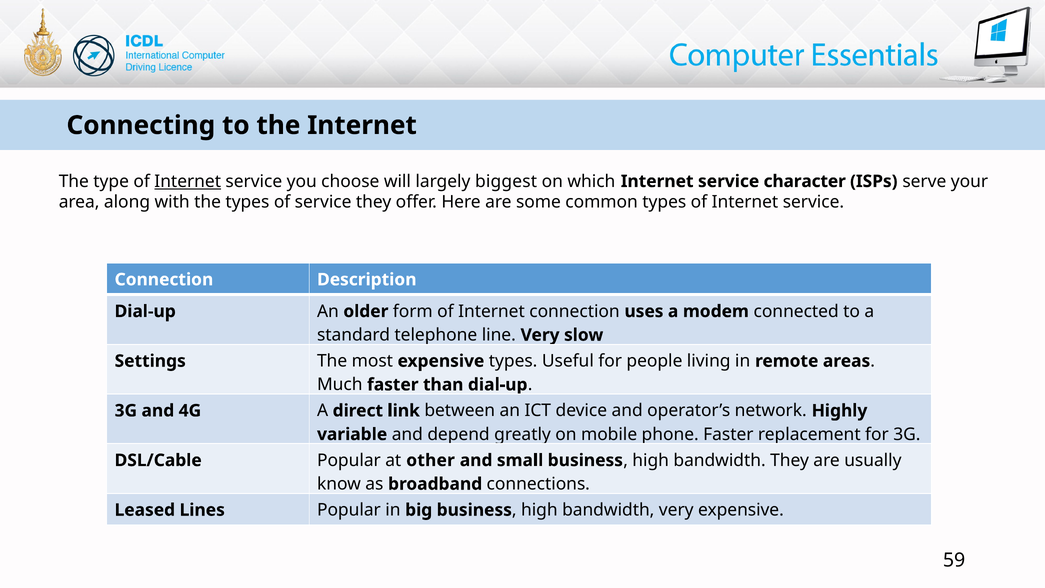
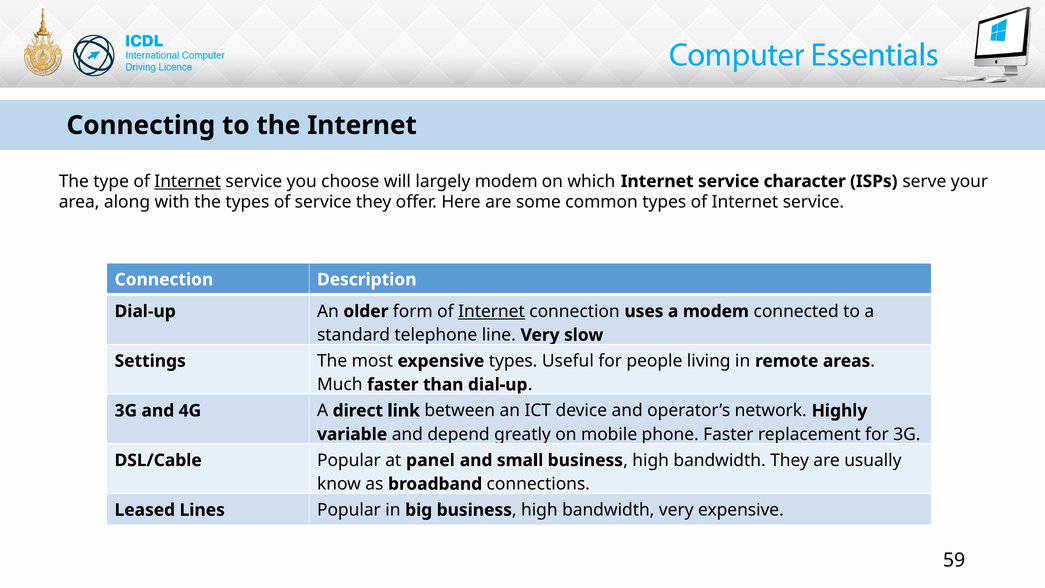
largely biggest: biggest -> modem (506, 181)
Internet underline: none -> present (491, 311)
other: other -> panel (431, 460)
